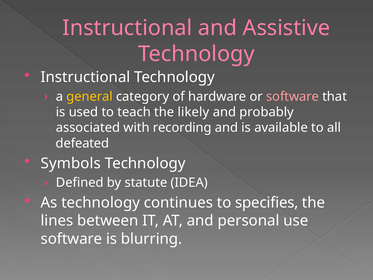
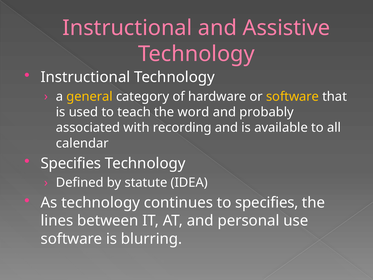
software colour: pink -> yellow (293, 97)
likely: likely -> word (193, 112)
defeated: defeated -> calendar (82, 143)
Symbols: Symbols -> Specifies (71, 163)
